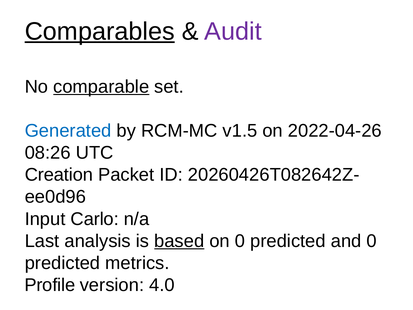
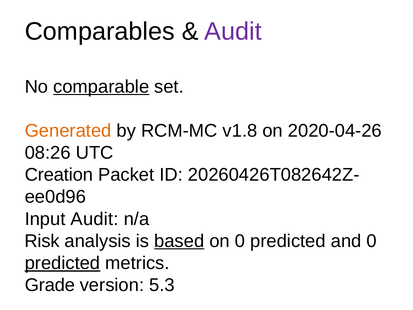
Comparables underline: present -> none (100, 31)
Generated colour: blue -> orange (68, 131)
v1.5: v1.5 -> v1.8 (240, 131)
2022-04-26: 2022-04-26 -> 2020-04-26 (335, 131)
Input Carlo: Carlo -> Audit (95, 219)
Last: Last -> Risk (42, 241)
predicted underline: none -> present (62, 263)
Profile: Profile -> Grade (50, 285)
4.0: 4.0 -> 5.3 (162, 285)
